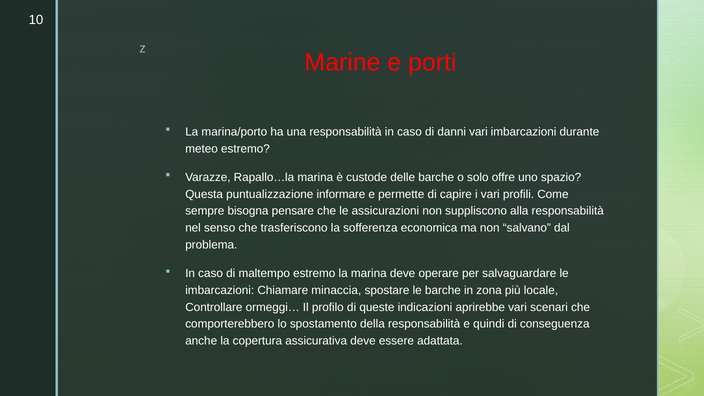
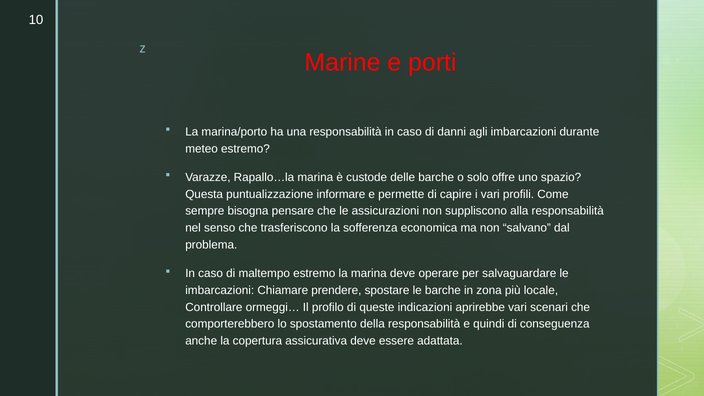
danni vari: vari -> agli (478, 132)
minaccia: minaccia -> prendere (336, 290)
